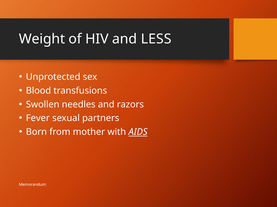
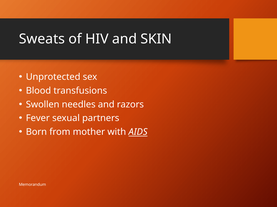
Weight: Weight -> Sweats (42, 39)
LESS: LESS -> SKIN (156, 39)
